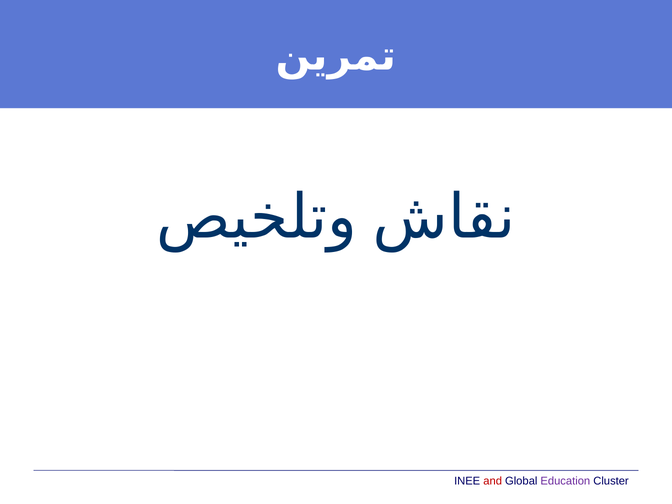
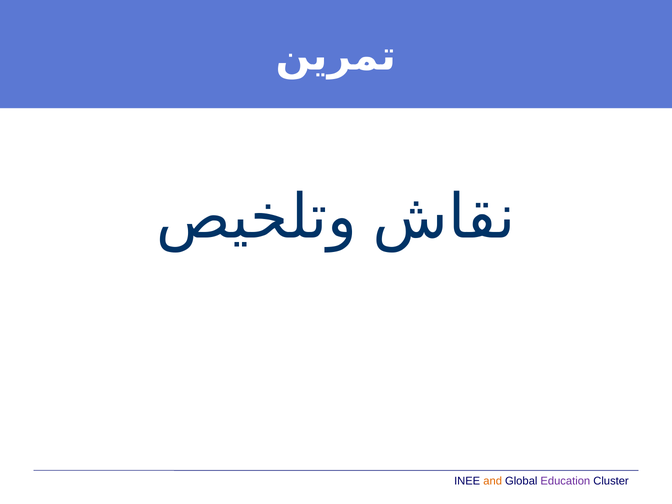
and colour: red -> orange (493, 481)
